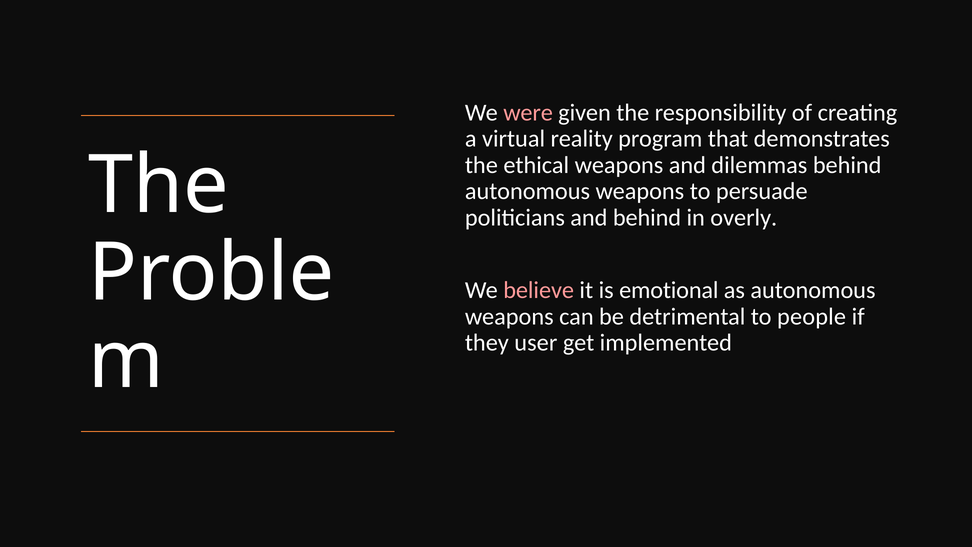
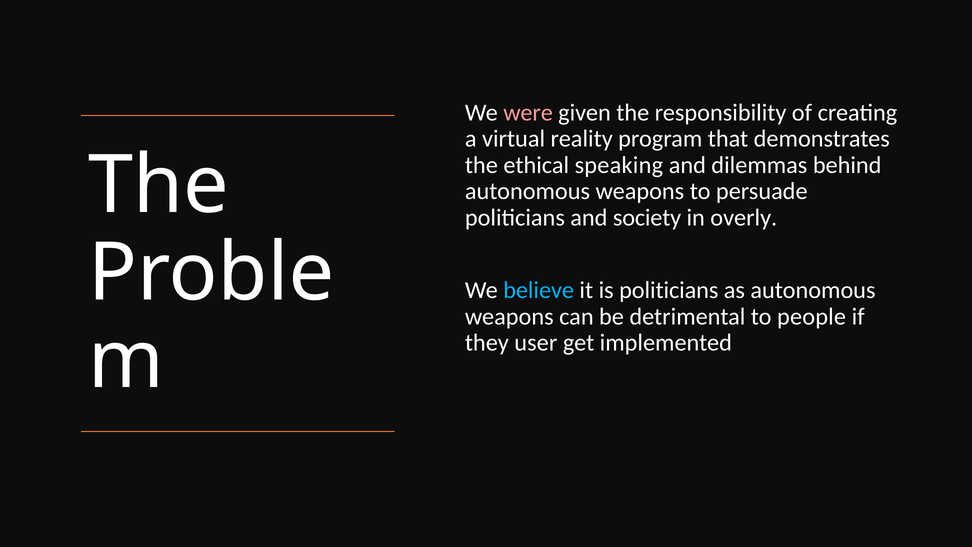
ethical weapons: weapons -> speaking (619, 165)
and behind: behind -> society (647, 217)
believe colour: pink -> light blue (539, 290)
is emotional: emotional -> politicians (669, 290)
